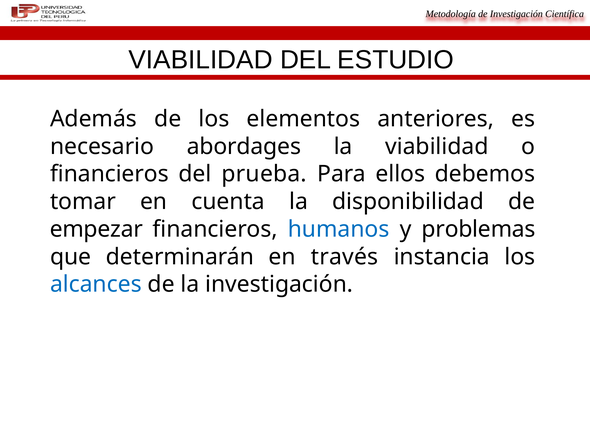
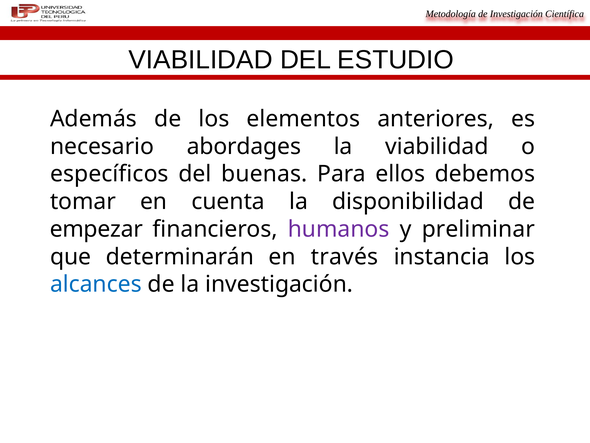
financieros: financieros -> específicos (109, 174)
prueba: prueba -> buenas (264, 174)
humanos colour: blue -> purple (339, 229)
problemas: problemas -> preliminar (478, 229)
